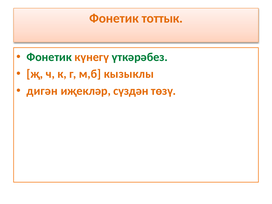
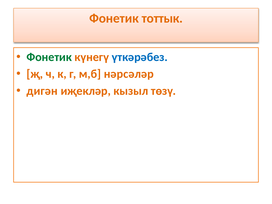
үткәрәбез colour: green -> blue (140, 57)
кызыклы: кызыклы -> нәрсәләр (129, 74)
сүздән: сүздән -> кызыл (131, 91)
